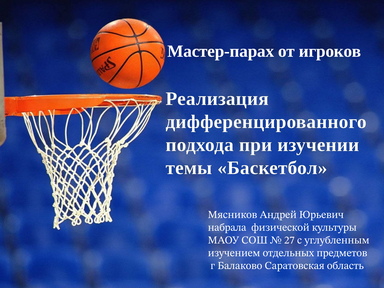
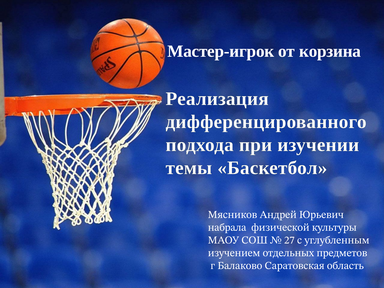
Мастер-парах: Мастер-парах -> Мастер-игрок (221, 51)
игроков: игроков -> корзина (330, 51)
